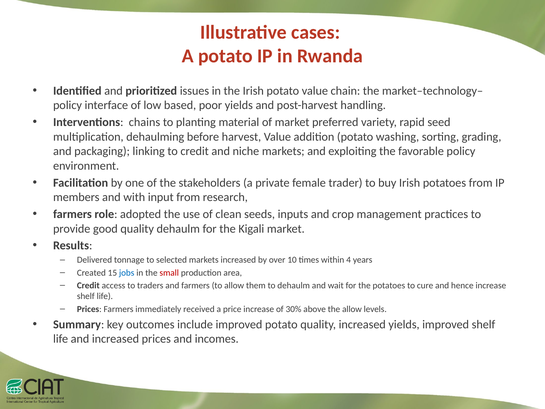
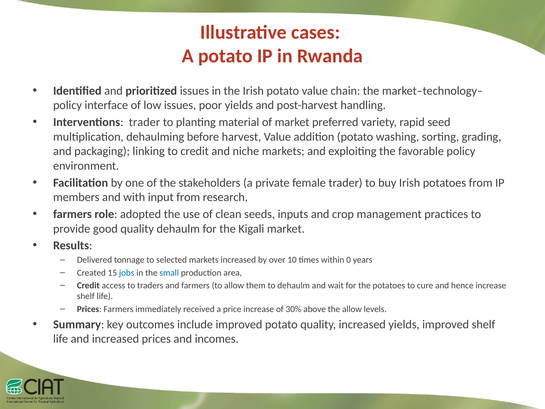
low based: based -> issues (180, 105)
Interventions chains: chains -> trader (144, 122)
4: 4 -> 0 (349, 260)
small colour: red -> blue (169, 273)
